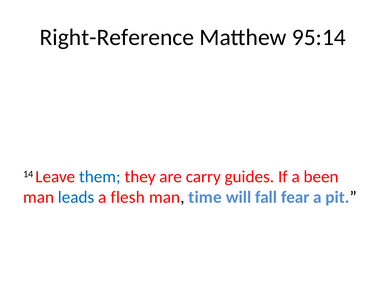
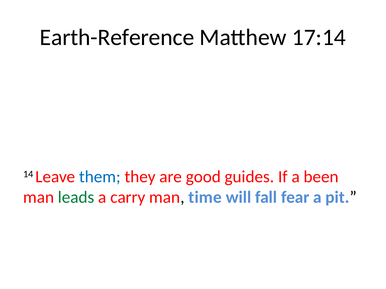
Right-Reference: Right-Reference -> Earth-Reference (117, 37)
95:14: 95:14 -> 17:14 (319, 37)
carry: carry -> good (203, 177)
leads colour: blue -> green (76, 198)
flesh: flesh -> carry (128, 198)
